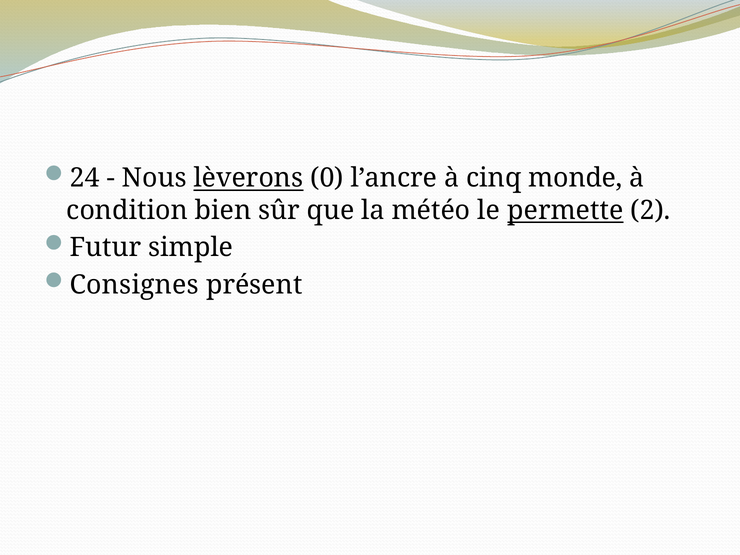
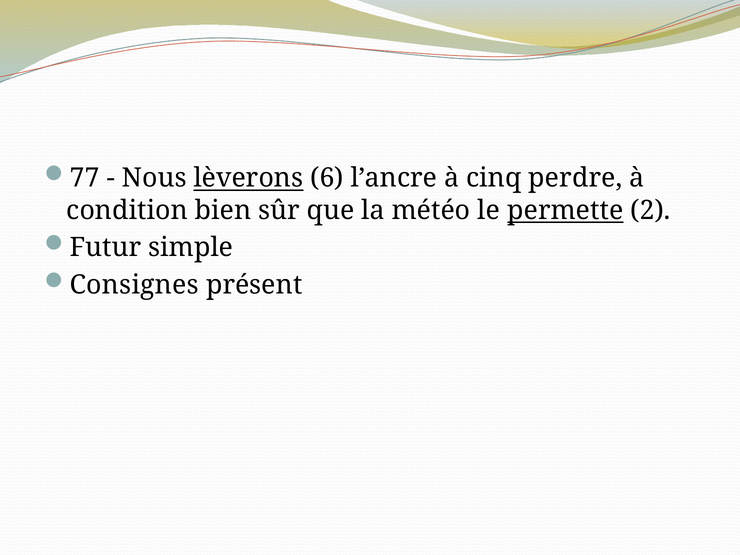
24: 24 -> 77 (85, 178)
0: 0 -> 6 (327, 178)
monde: monde -> perdre (575, 178)
